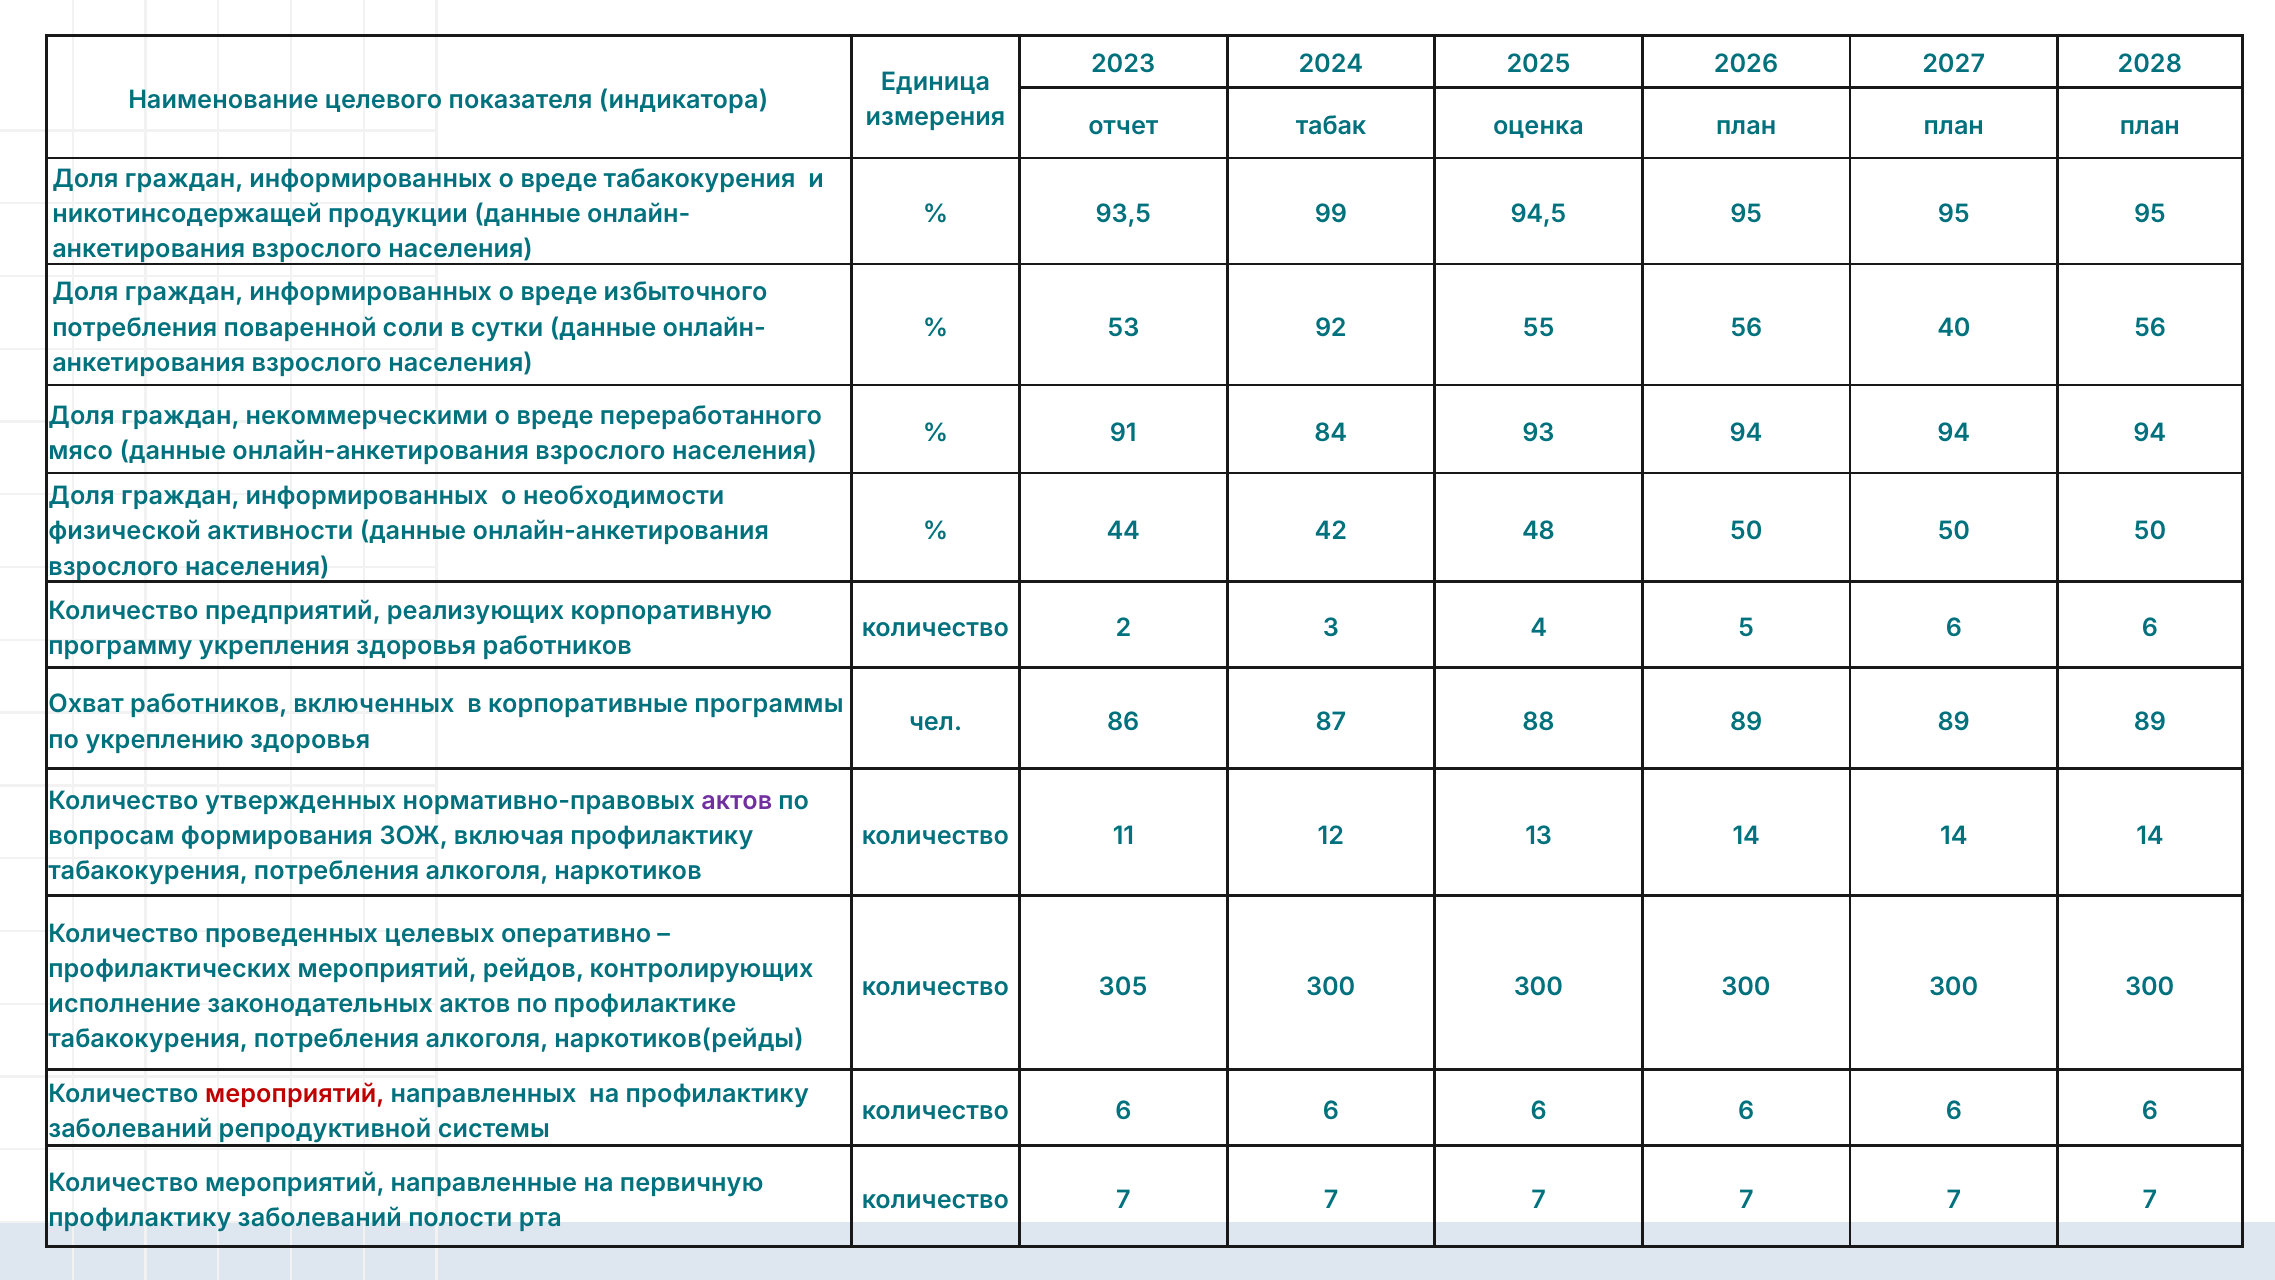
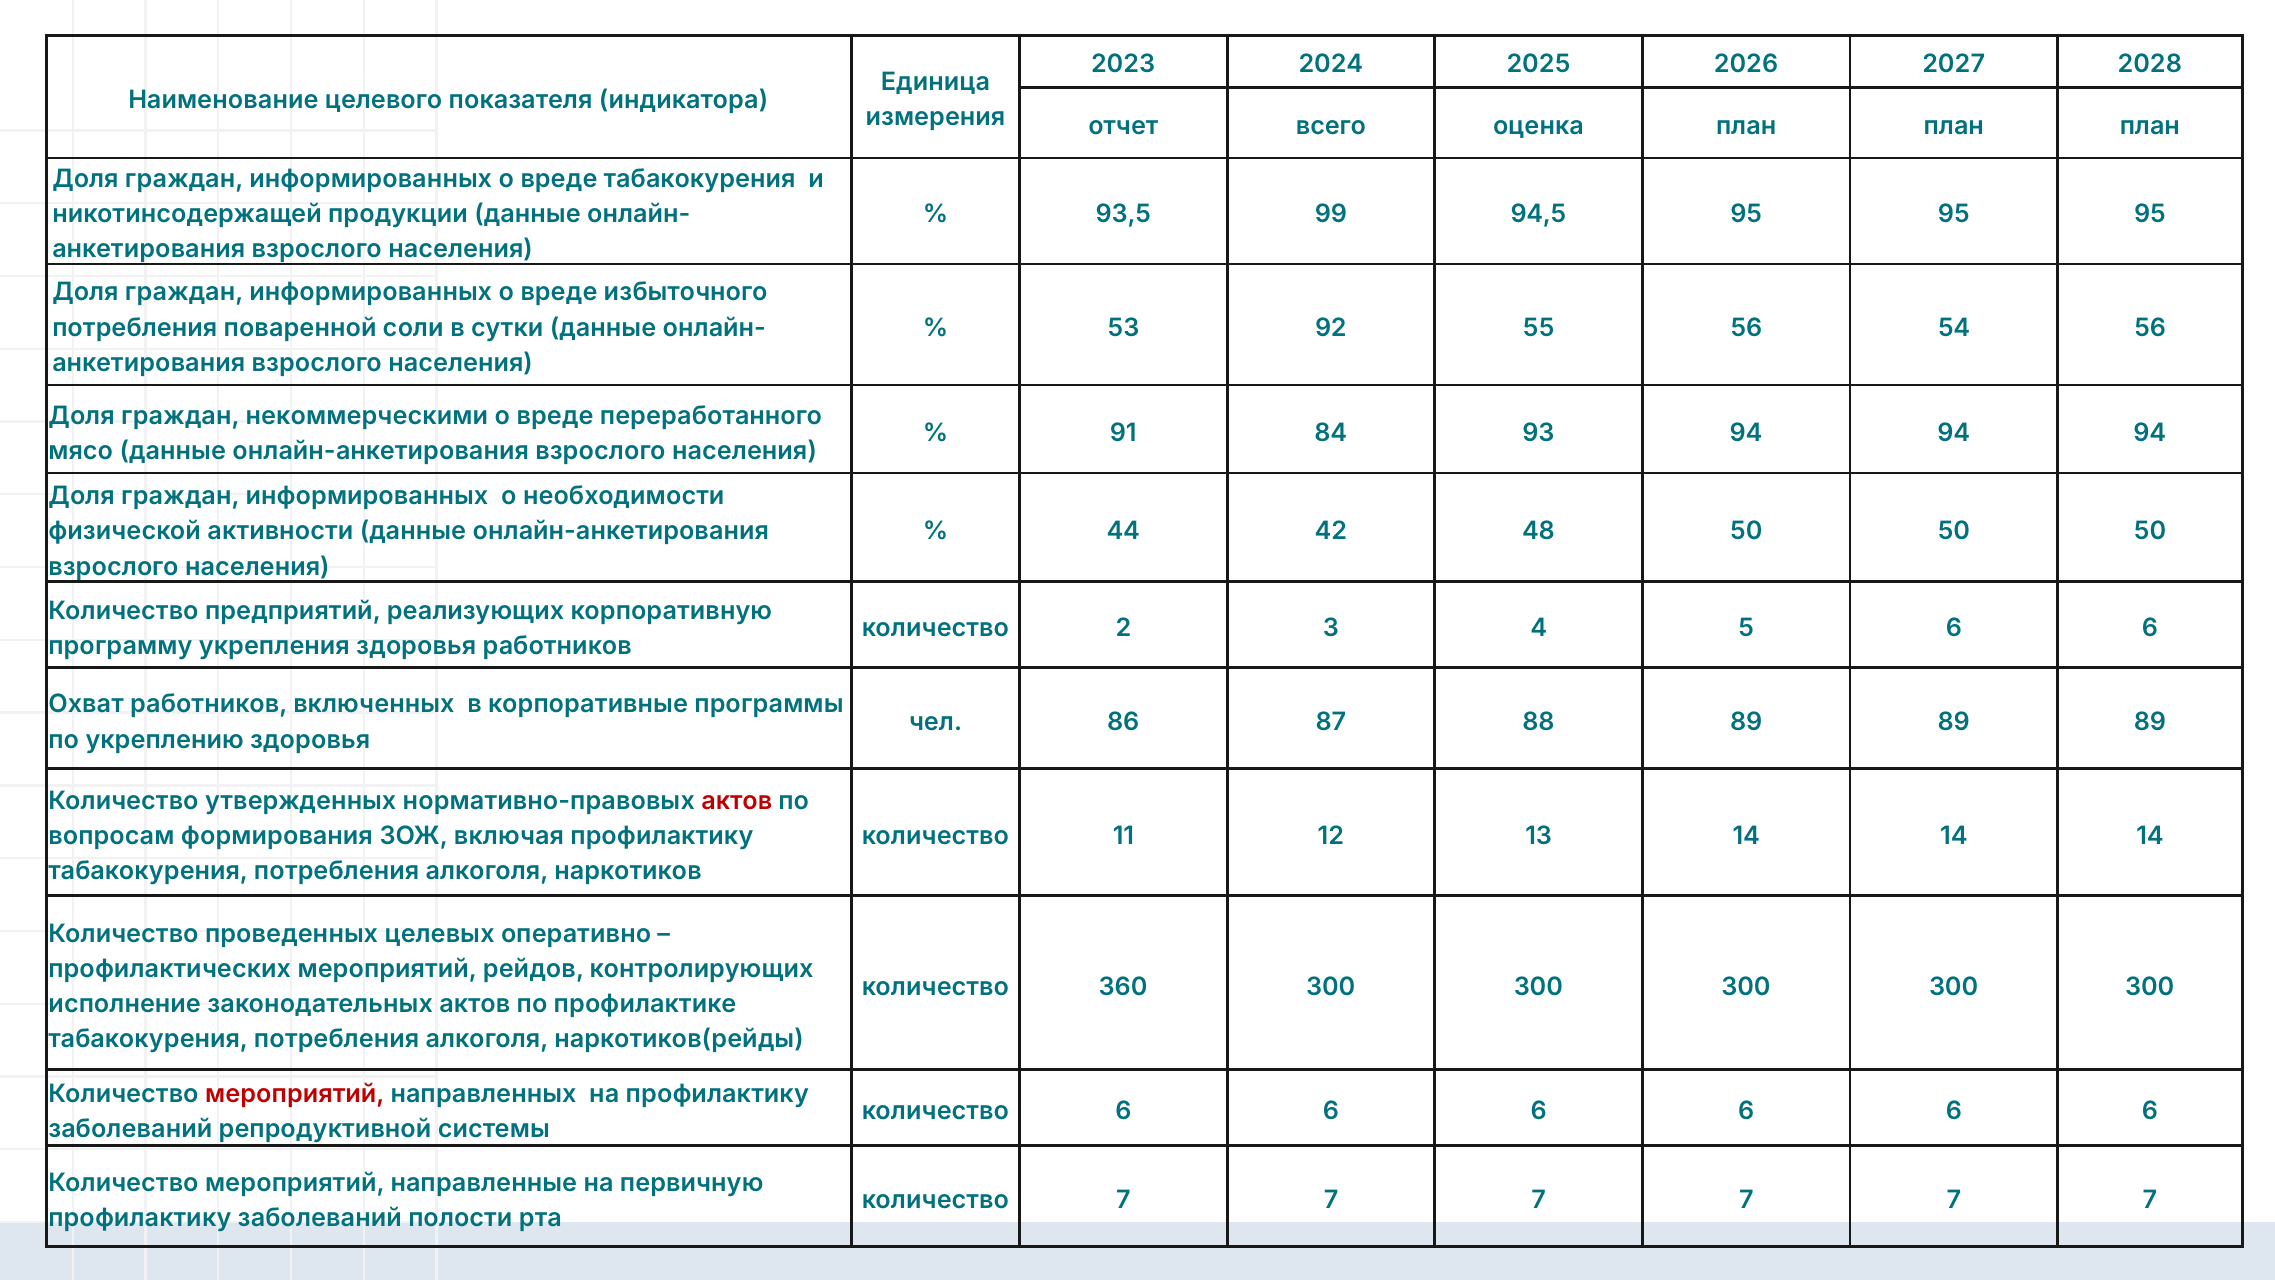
табак: табак -> всего (1331, 126)
40: 40 -> 54 (1954, 328)
актов colour: purple -> red (737, 801)
305: 305 -> 360 (1123, 986)
